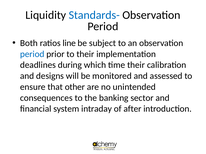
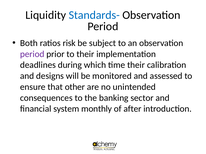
line: line -> risk (69, 43)
period colour: blue -> purple (32, 54)
intraday: intraday -> monthly (97, 109)
